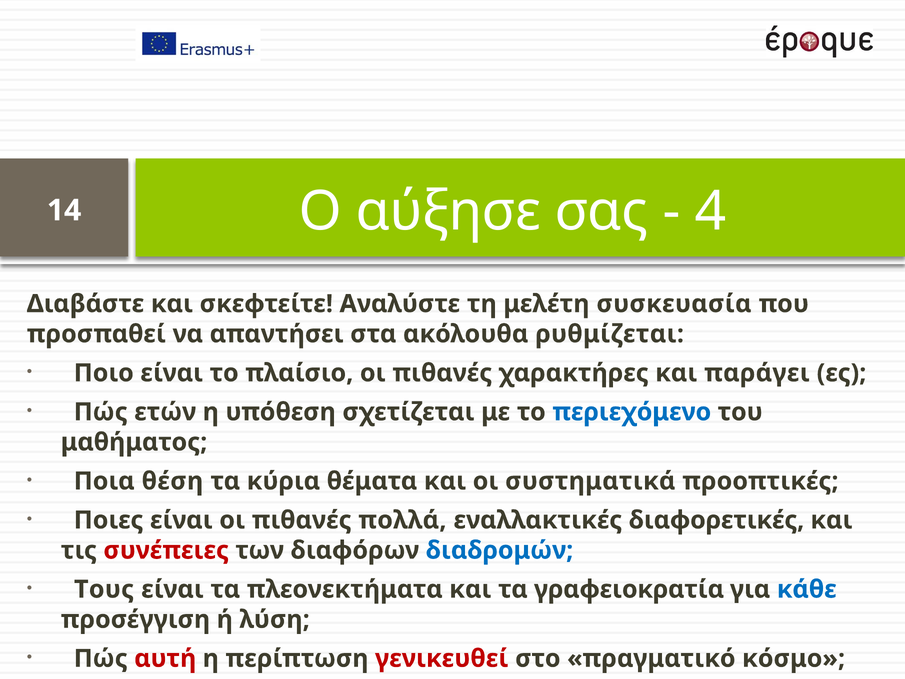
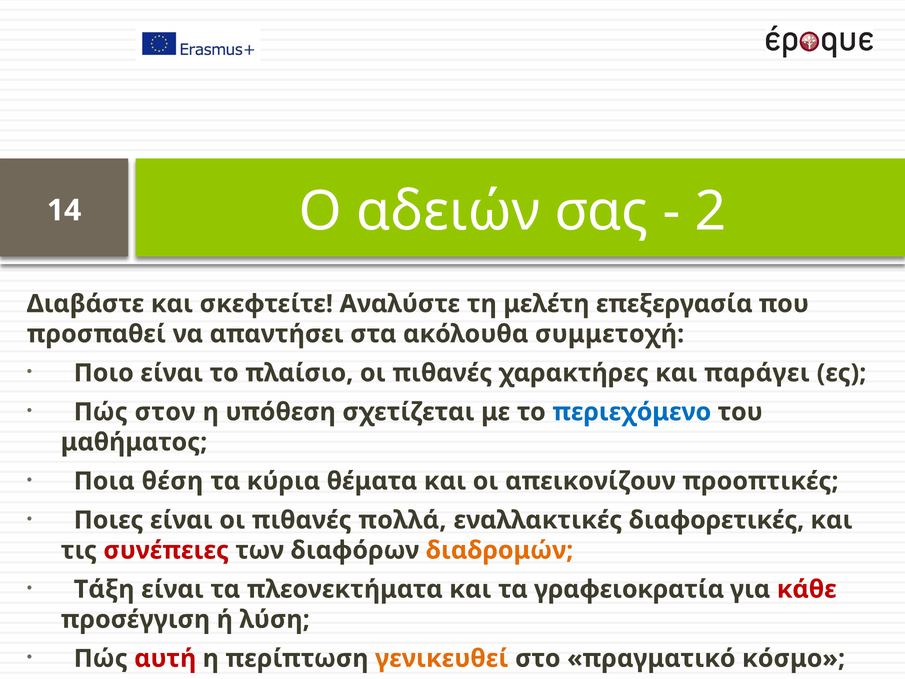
αύξησε: αύξησε -> αδειών (448, 211)
4: 4 -> 2 (711, 211)
συσκευασία: συσκευασία -> επεξεργασία (674, 304)
ρυθμίζεται: ρυθμίζεται -> συμμετοχή (610, 334)
ετών: ετών -> στον (165, 412)
συστηματικά: συστηματικά -> απεικονίζουν (590, 481)
διαδρομών colour: blue -> orange (500, 550)
Τους: Τους -> Τάξη (104, 589)
κάθε colour: blue -> red (807, 589)
γενικευθεί colour: red -> orange (442, 658)
